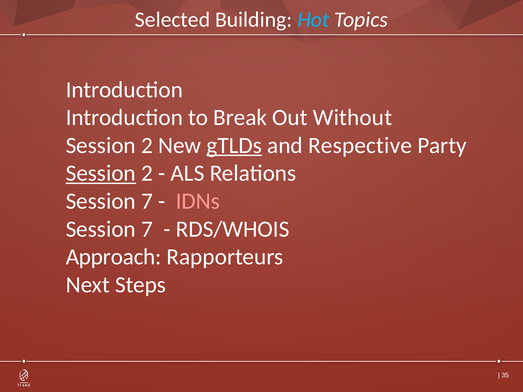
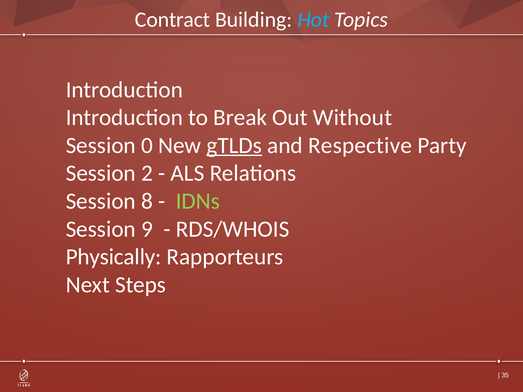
Selected: Selected -> Contract (173, 20)
2: 2 -> 0 (147, 146)
Session underline: present -> none (101, 173)
7: 7 -> 8 (147, 201)
IDNs colour: pink -> light green (198, 201)
7: 7 -> 9 (147, 229)
Approach: Approach -> Physically (114, 257)
